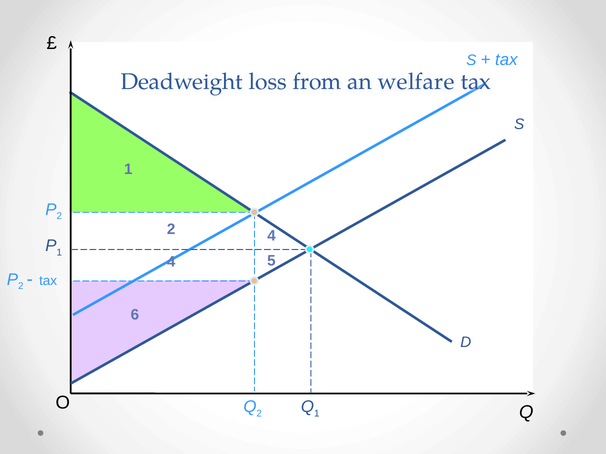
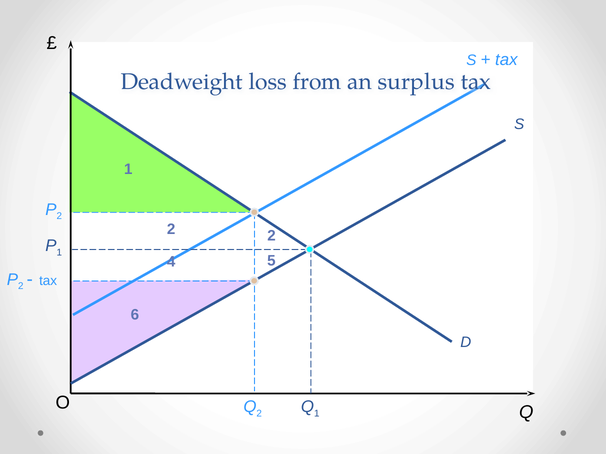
welfare: welfare -> surplus (416, 82)
2 4: 4 -> 2 (271, 236)
